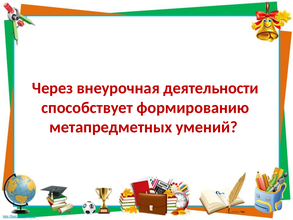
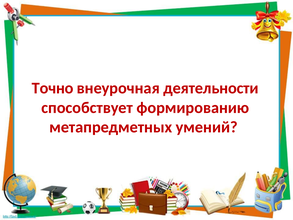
Через: Через -> Точно (53, 88)
